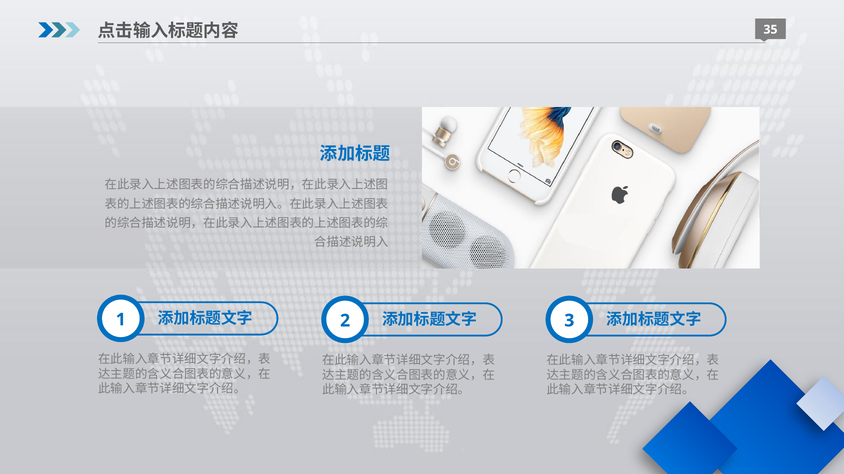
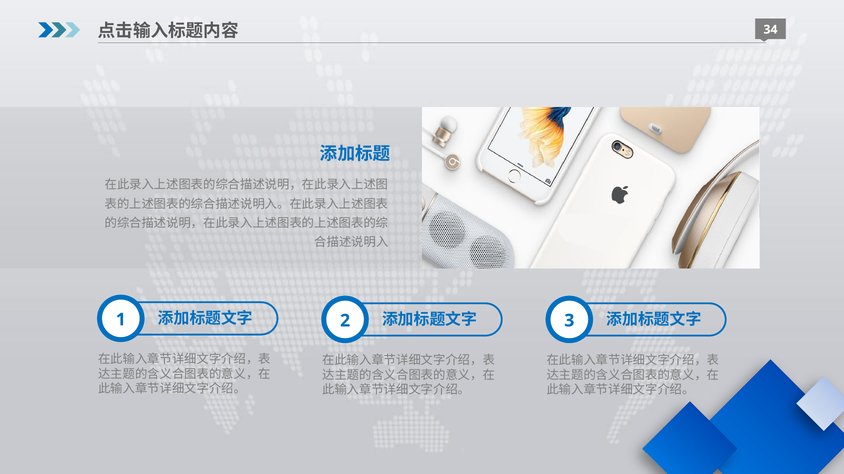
35: 35 -> 34 (770, 30)
